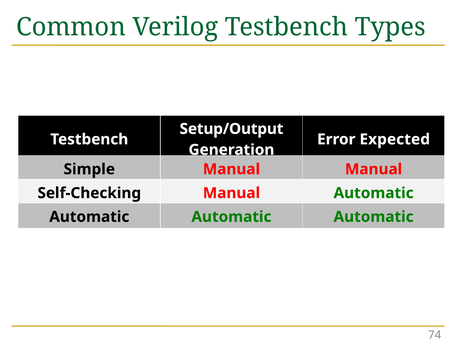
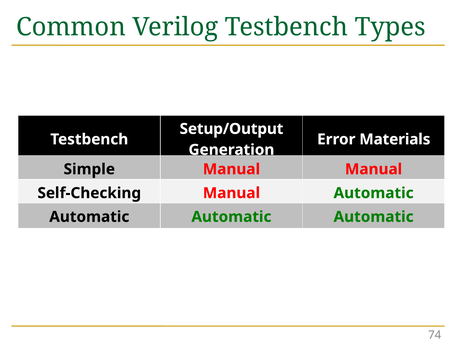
Expected: Expected -> Materials (395, 139)
